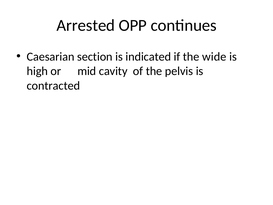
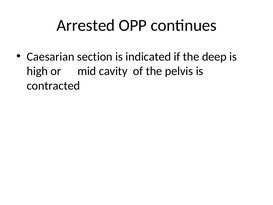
wide: wide -> deep (214, 57)
